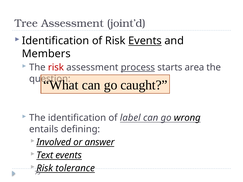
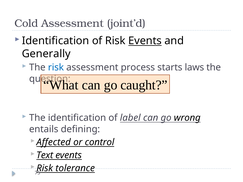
Tree: Tree -> Cold (26, 23)
Members: Members -> Generally (46, 54)
risk colour: red -> blue (56, 68)
process underline: present -> none (138, 68)
area: area -> laws (194, 68)
Involved: Involved -> Affected (54, 142)
answer: answer -> control (100, 142)
